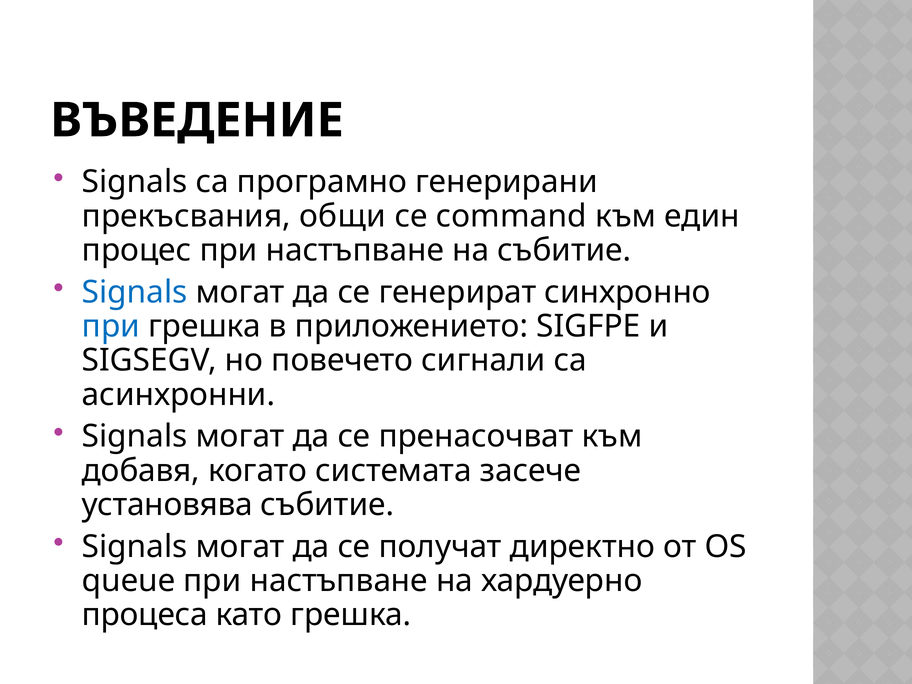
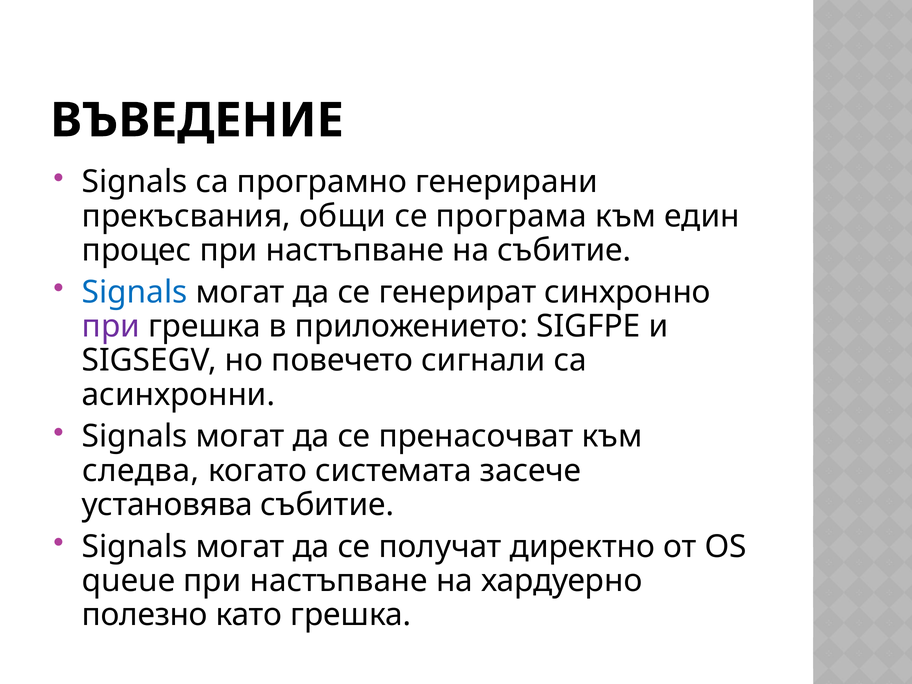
command: command -> програма (511, 216)
при colour: blue -> purple (111, 326)
добавя: добавя -> следва (141, 471)
процеса: процеса -> полезно (145, 615)
